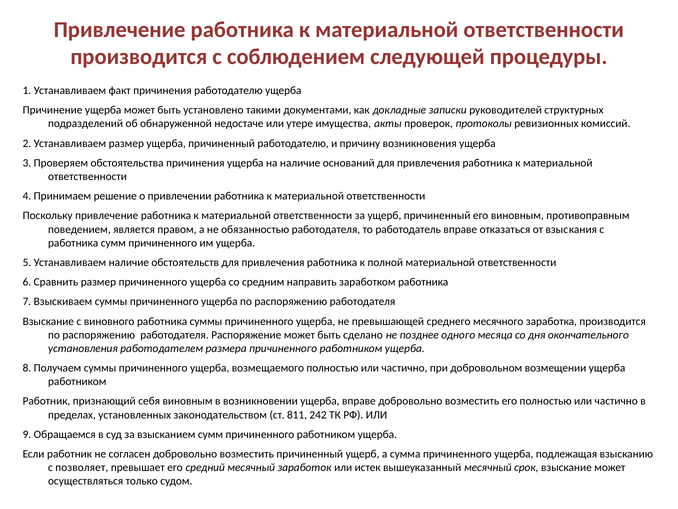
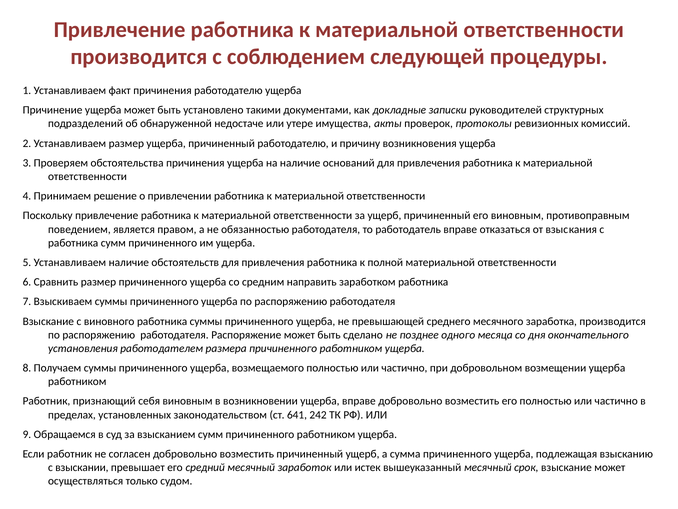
811: 811 -> 641 (297, 414)
позволяет: позволяет -> взыскании (82, 467)
